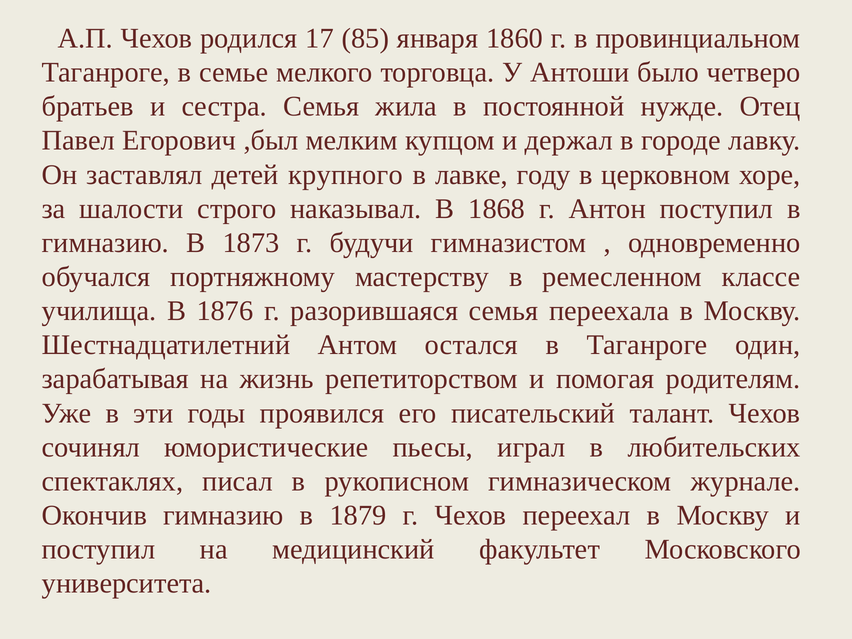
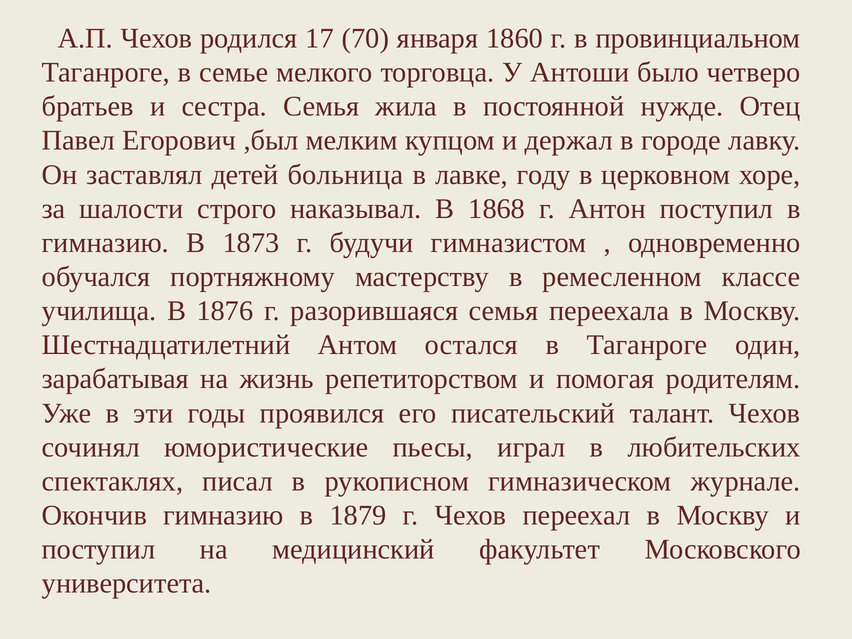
85: 85 -> 70 (365, 38)
крупного: крупного -> больница (346, 175)
